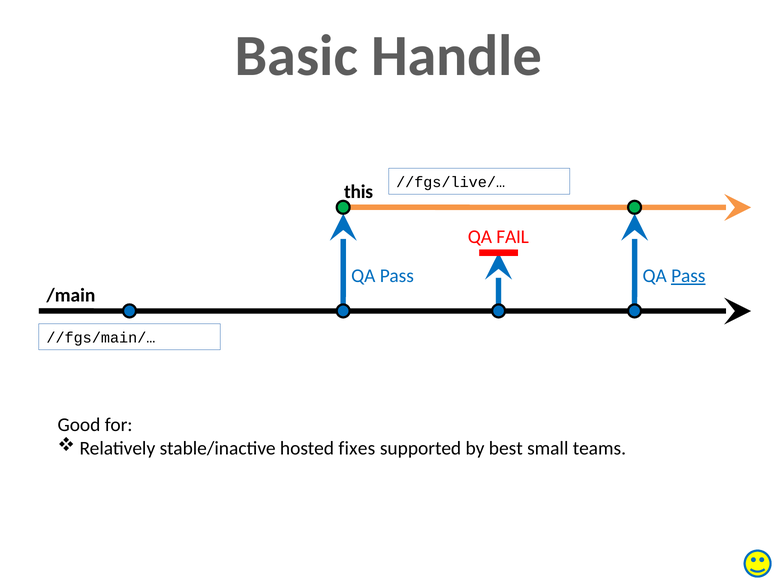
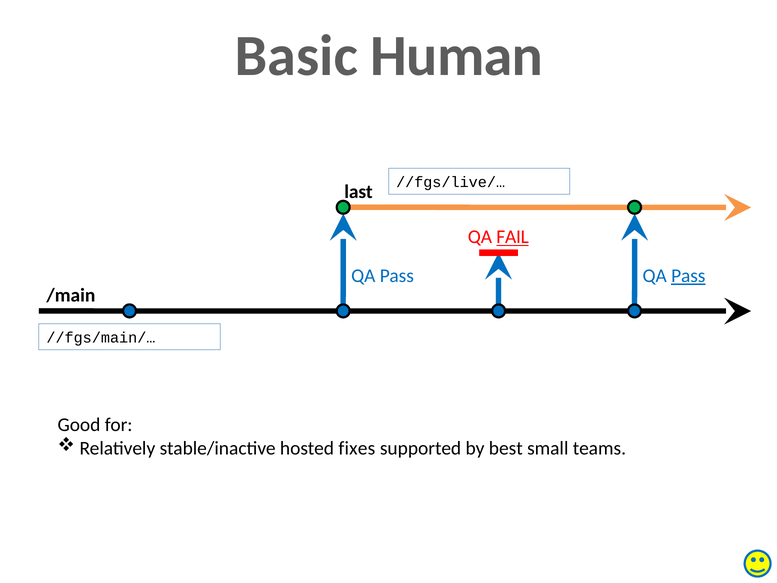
Handle: Handle -> Human (457, 56)
this: this -> last (359, 192)
FAIL underline: none -> present (513, 237)
